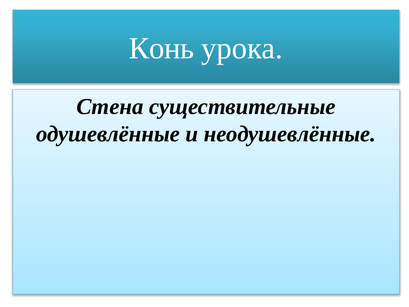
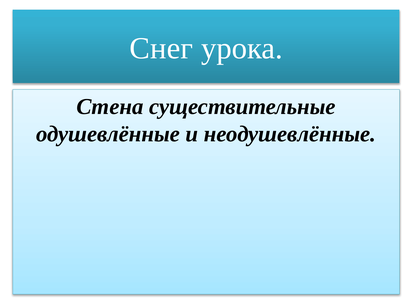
Конь: Конь -> Снег (161, 48)
